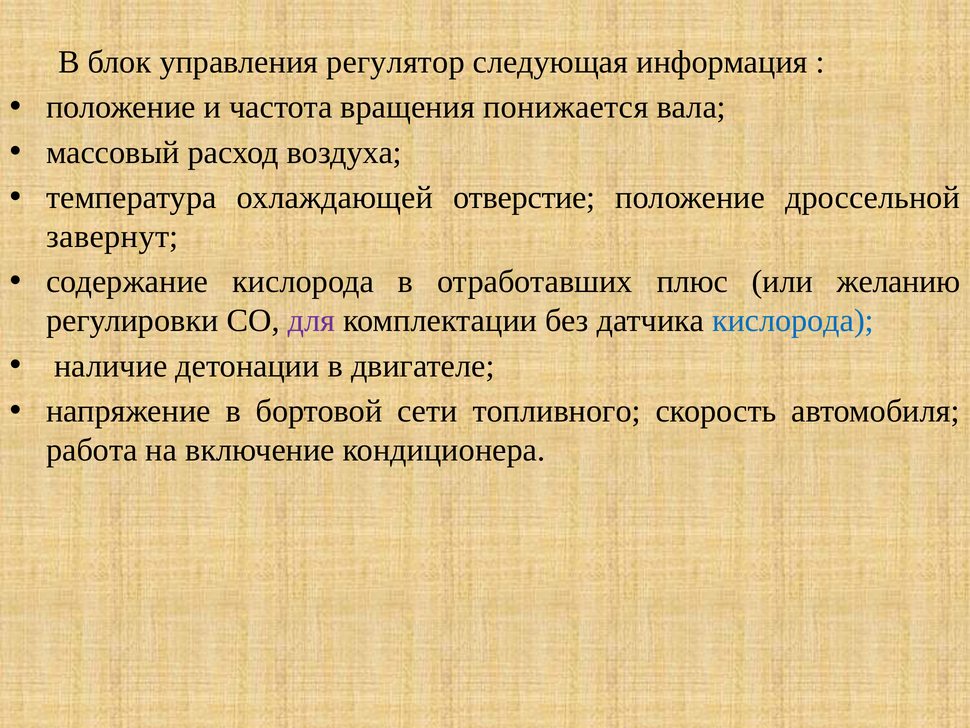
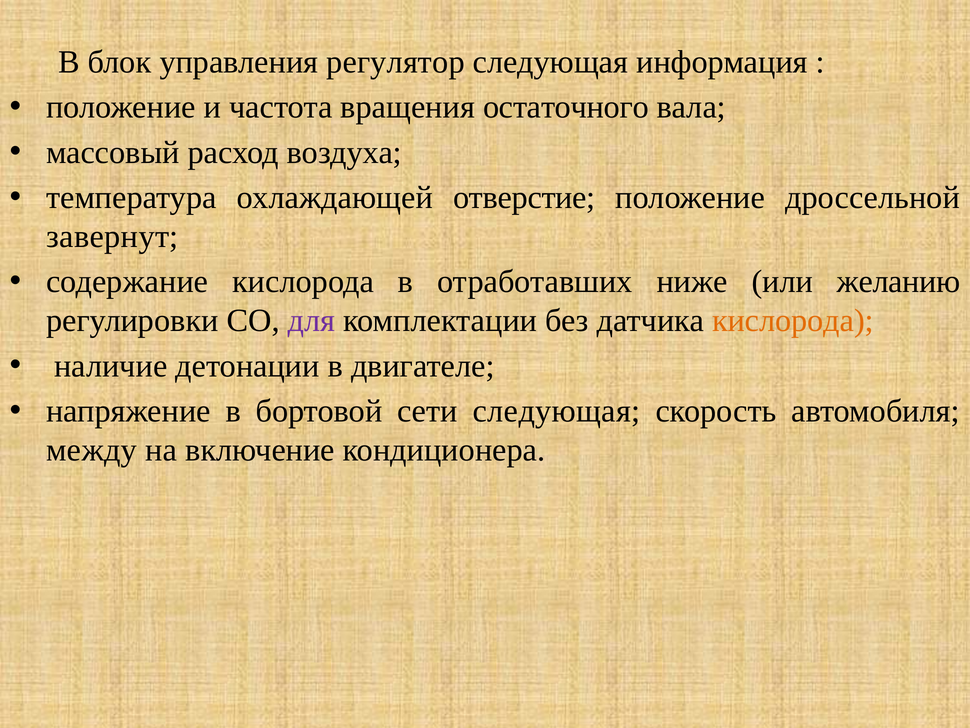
понижается: понижается -> остаточного (566, 107)
плюс: плюс -> ниже (692, 282)
кислорода colour: blue -> orange (793, 320)
сети топливного: топливного -> следующая (557, 411)
работа: работа -> между (92, 450)
